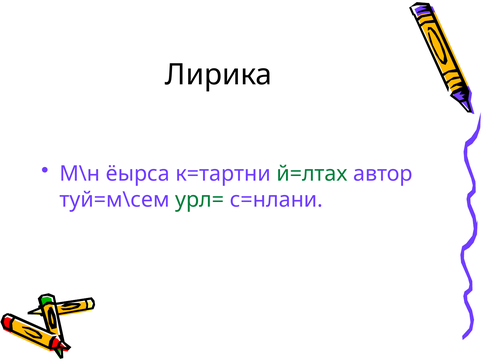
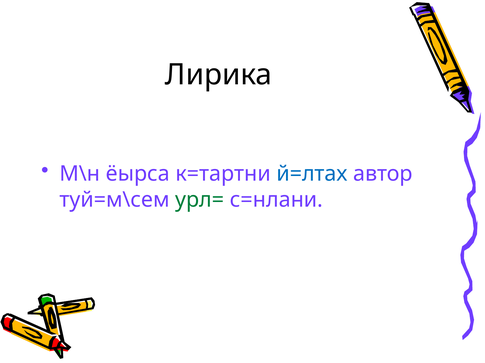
й=лтах colour: green -> blue (312, 174)
